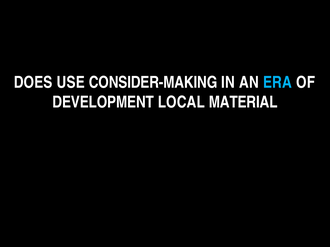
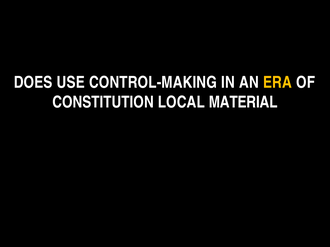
CONSIDER-MAKING: CONSIDER-MAKING -> CONTROL-MAKING (153, 83)
ERA colour: light blue -> yellow (277, 83)
DEVELOPMENT: DEVELOPMENT -> CONSTITUTION (103, 102)
